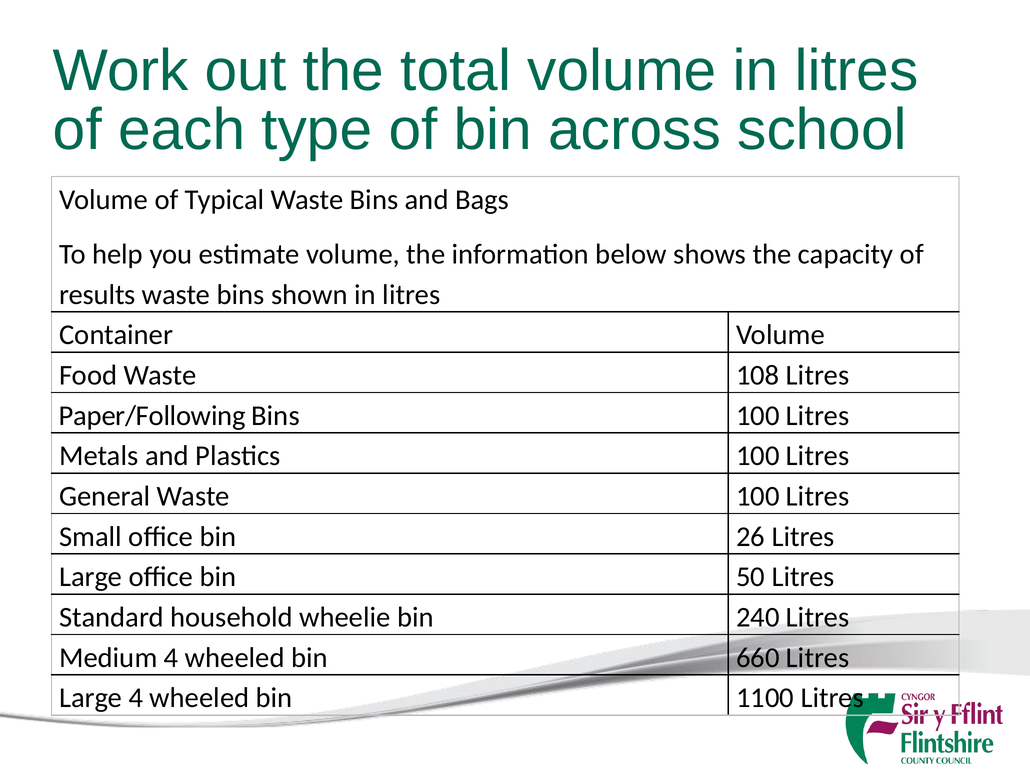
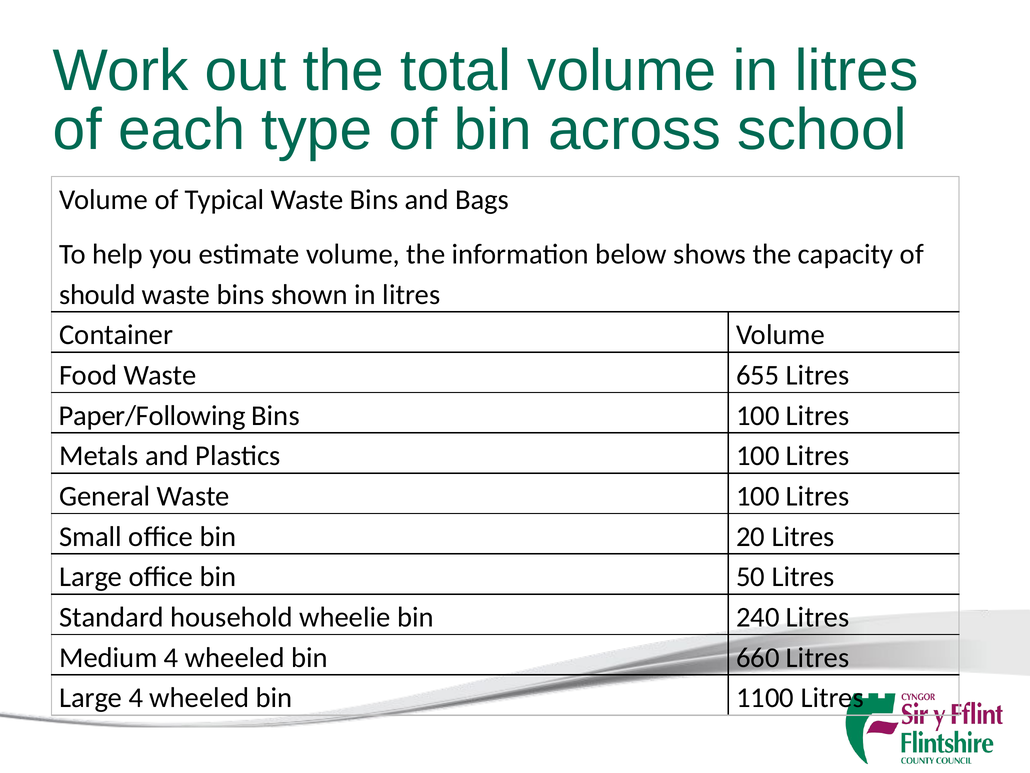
results: results -> should (97, 294)
108: 108 -> 655 (758, 375)
26: 26 -> 20 (750, 536)
